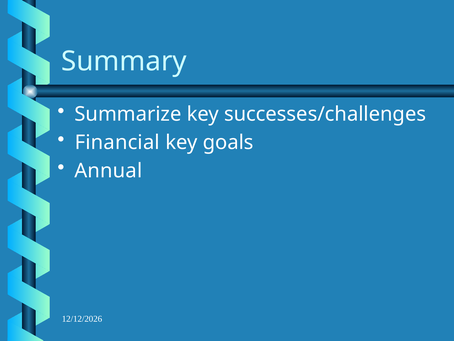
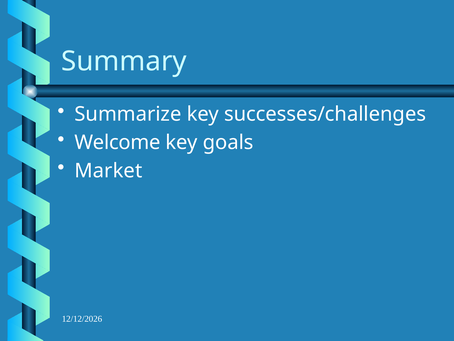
Financial: Financial -> Welcome (117, 142)
Annual: Annual -> Market (108, 171)
